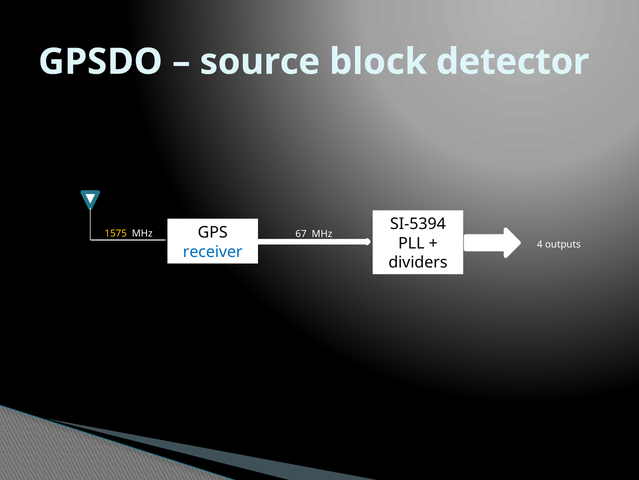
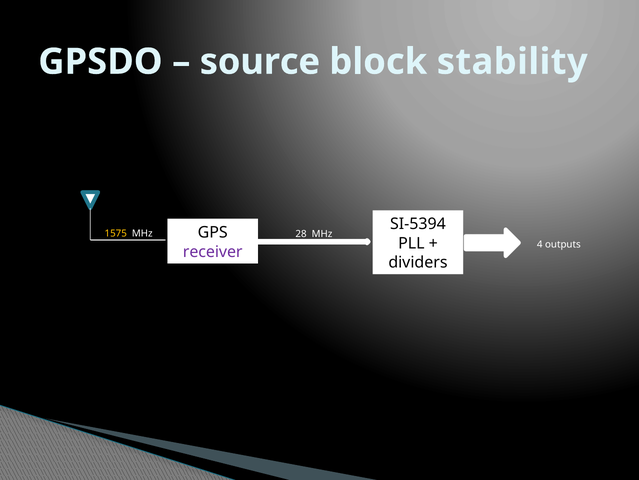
detector: detector -> stability (512, 62)
67: 67 -> 28 (301, 233)
receiver colour: blue -> purple (213, 251)
